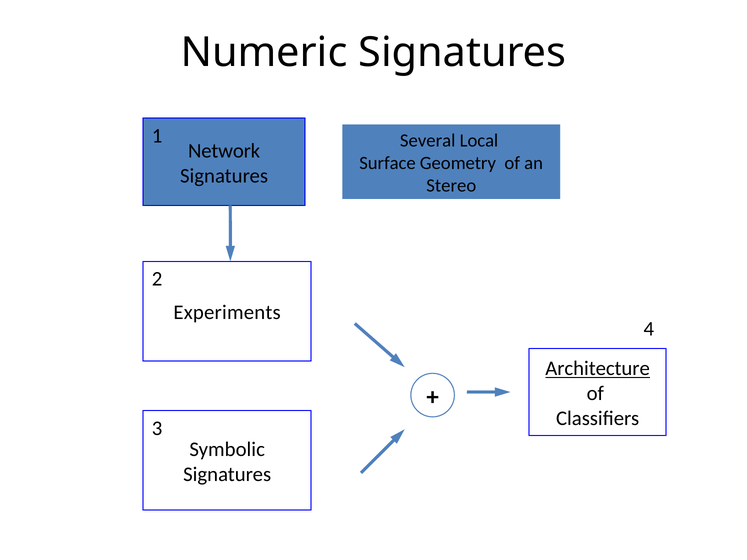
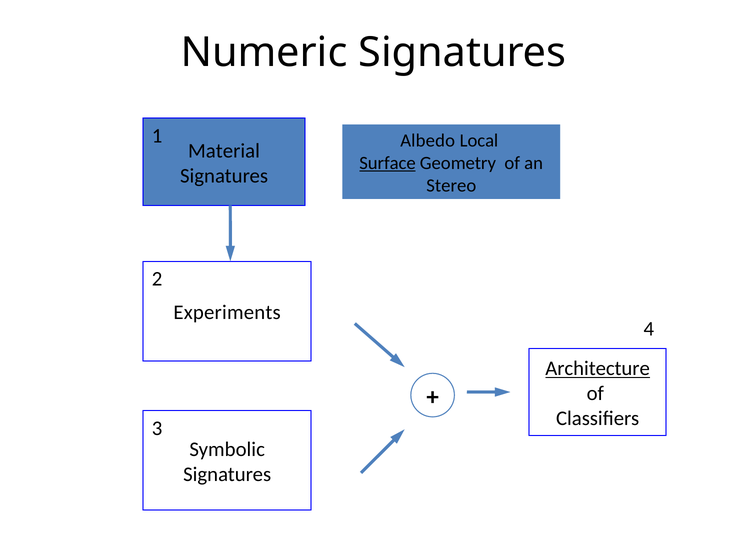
Several: Several -> Albedo (428, 141)
Network: Network -> Material (224, 151)
Surface underline: none -> present (388, 163)
